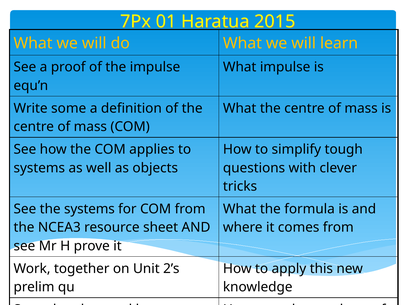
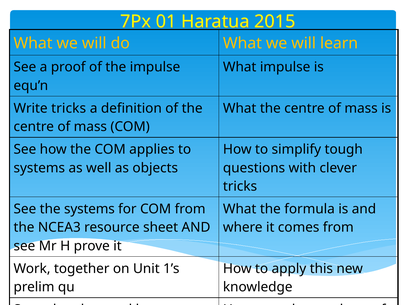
Write some: some -> tricks (69, 108)
2’s: 2’s -> 1’s (171, 268)
